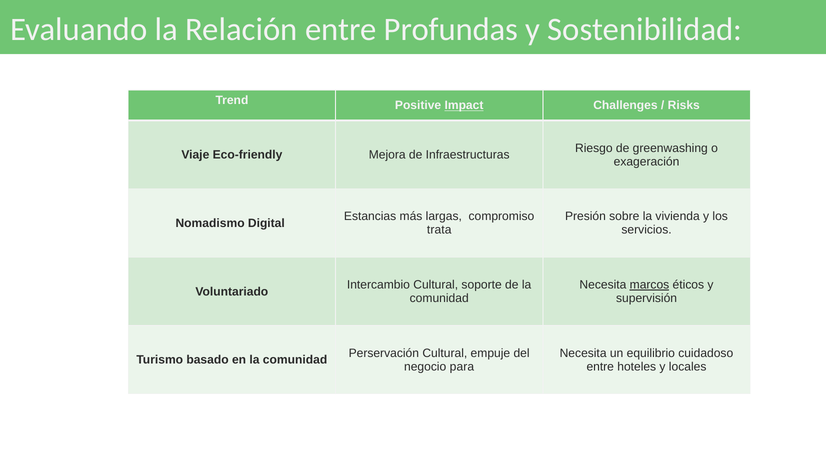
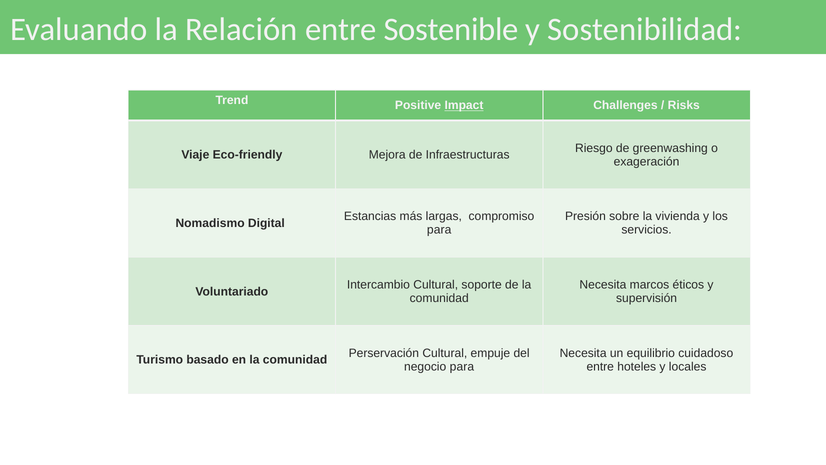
Profundas: Profundas -> Sostenible (451, 30)
trata: trata -> para (439, 230)
marcos underline: present -> none (649, 285)
